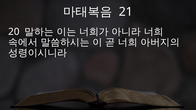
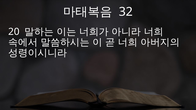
21: 21 -> 32 (126, 12)
